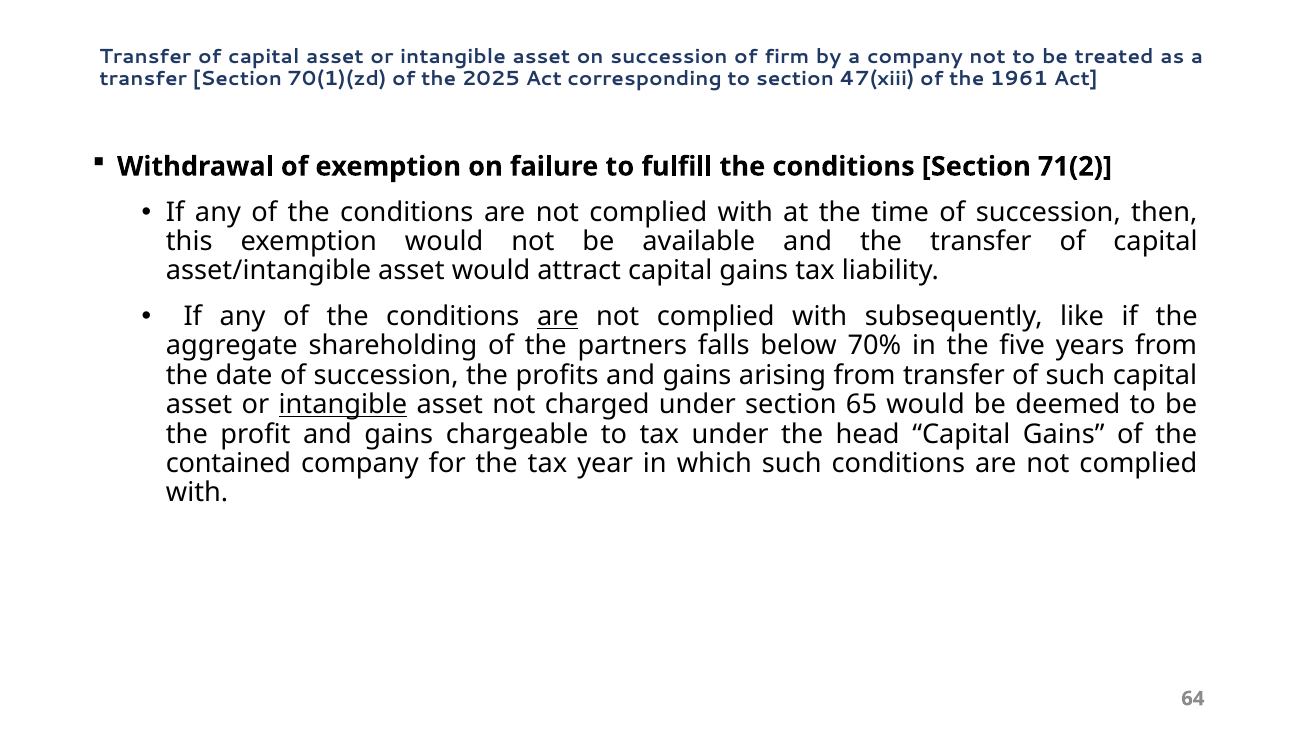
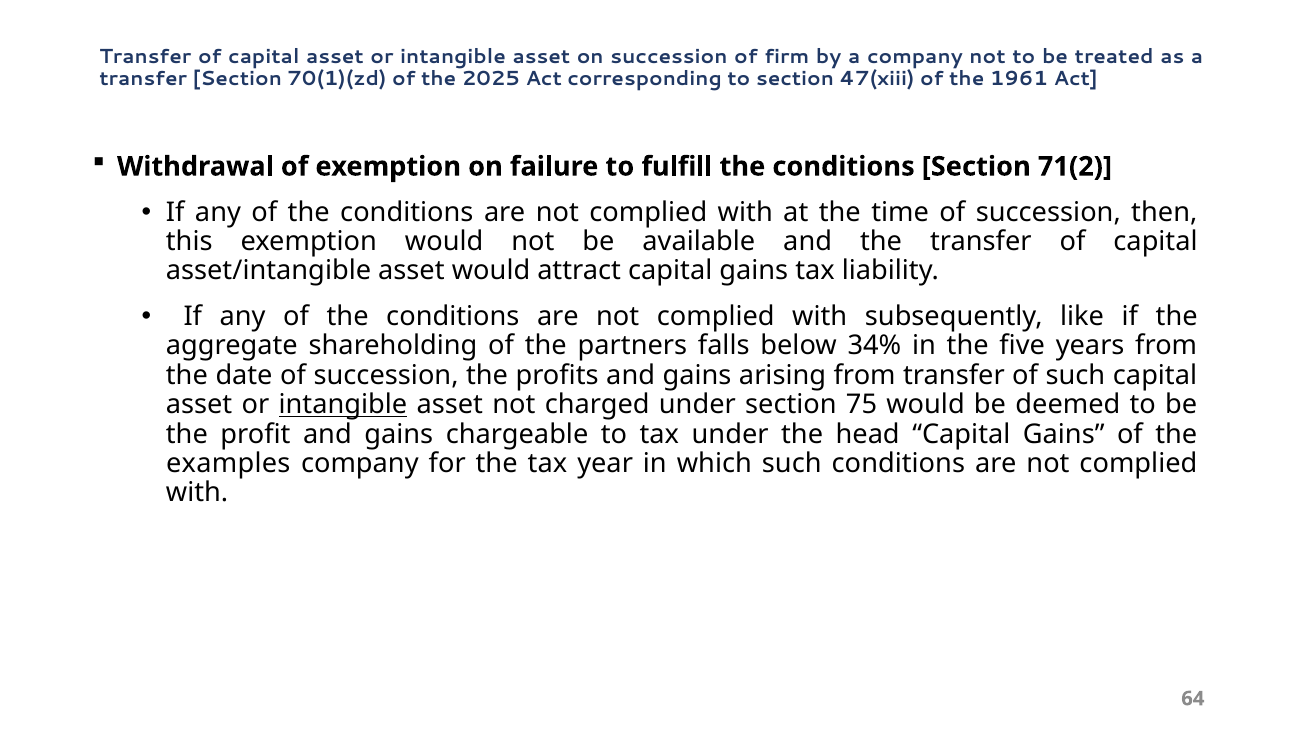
are underline: present -> none (558, 317)
70%: 70% -> 34% (874, 346)
65: 65 -> 75 (862, 405)
contained: contained -> examples (228, 464)
